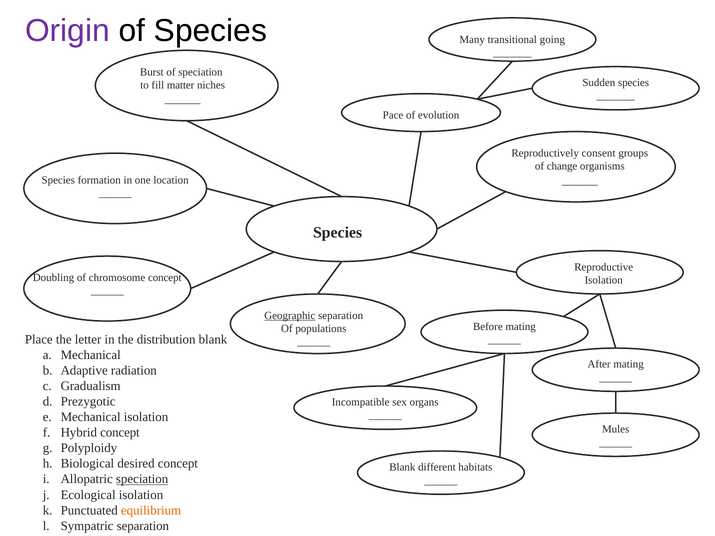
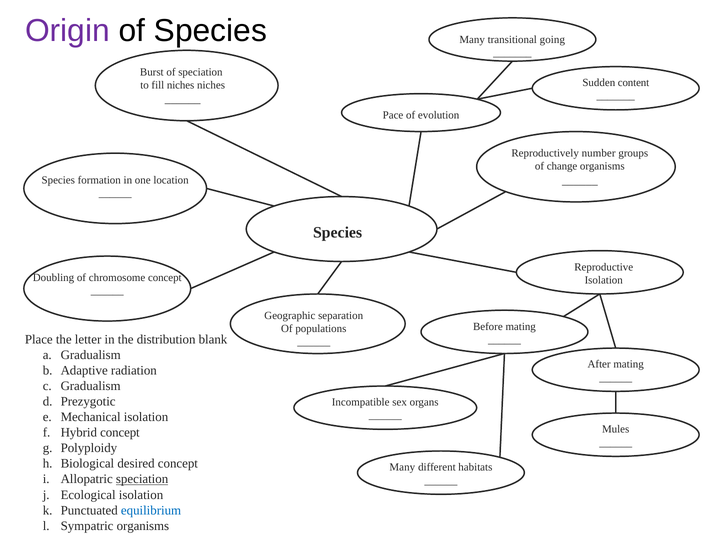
Sudden species: species -> content (634, 83)
fill matter: matter -> niches (181, 85)
consent: consent -> number (599, 153)
Geographic underline: present -> none (290, 316)
Mechanical: Mechanical -> Gradualism (91, 355)
Blank: Blank -> Many (402, 468)
equilibrium colour: orange -> blue (151, 510)
Sympatric separation: separation -> organisms (143, 526)
